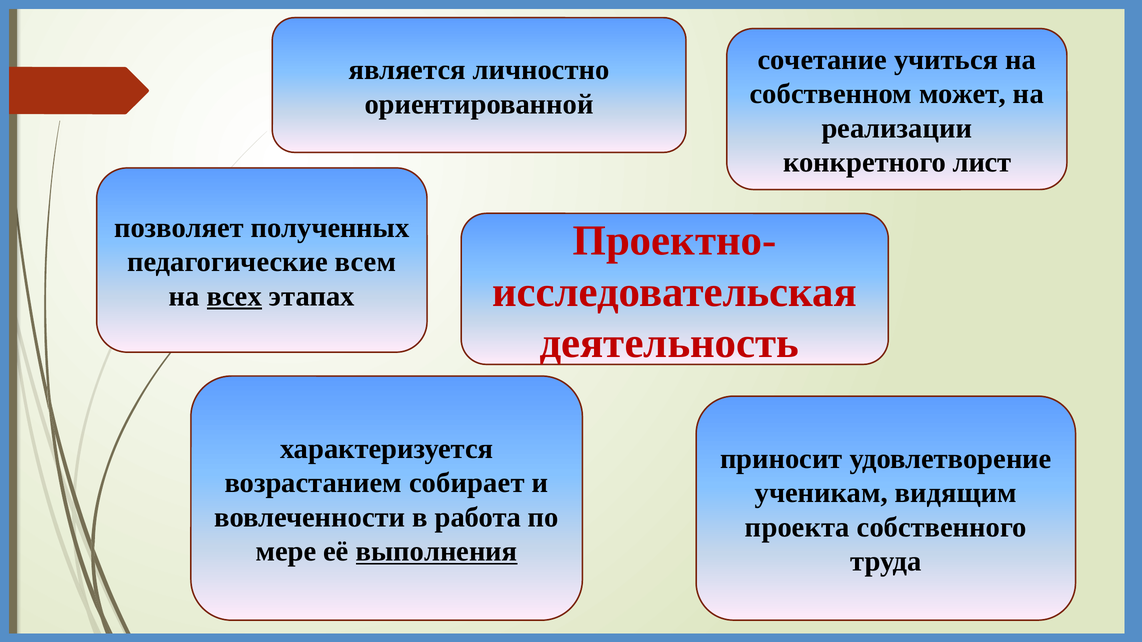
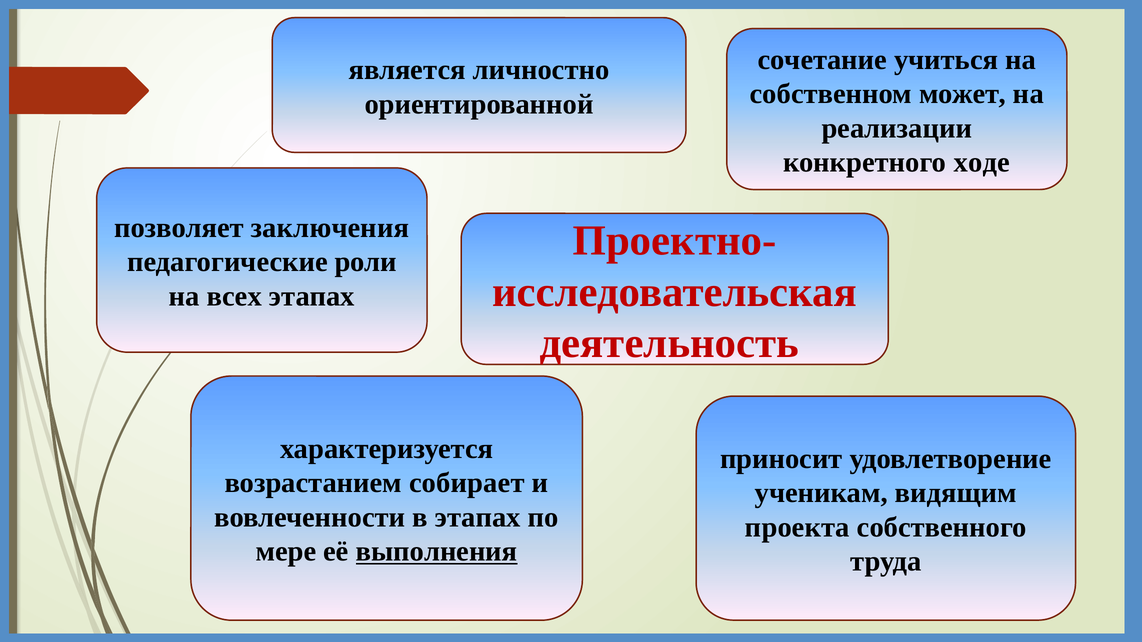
лист: лист -> ходе (982, 162)
полученных: полученных -> заключения (330, 228)
всем: всем -> роли (366, 262)
всех underline: present -> none (234, 296)
в работа: работа -> этапах (478, 518)
